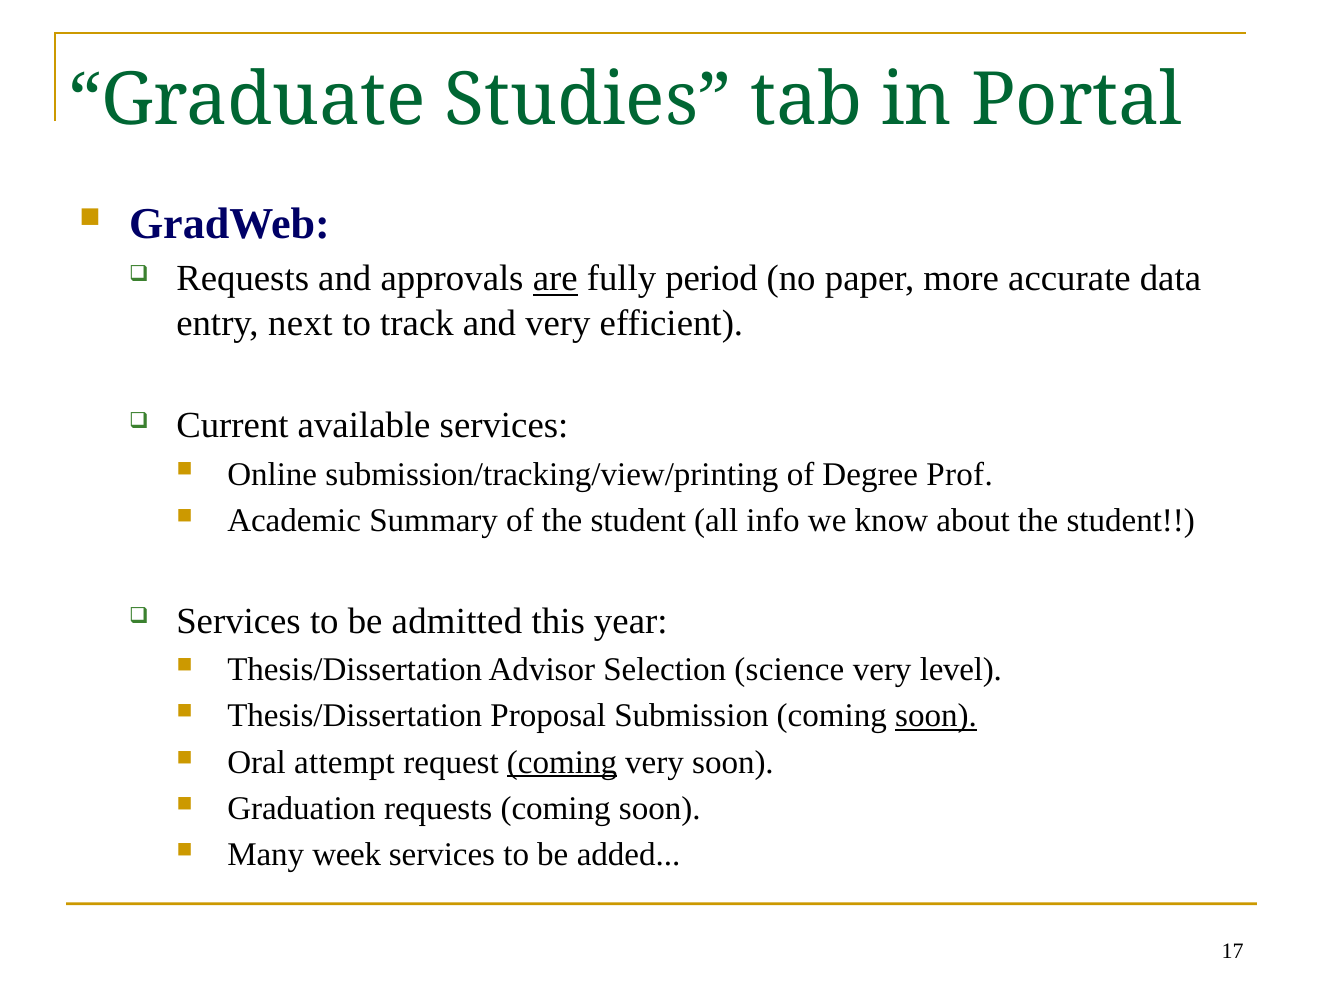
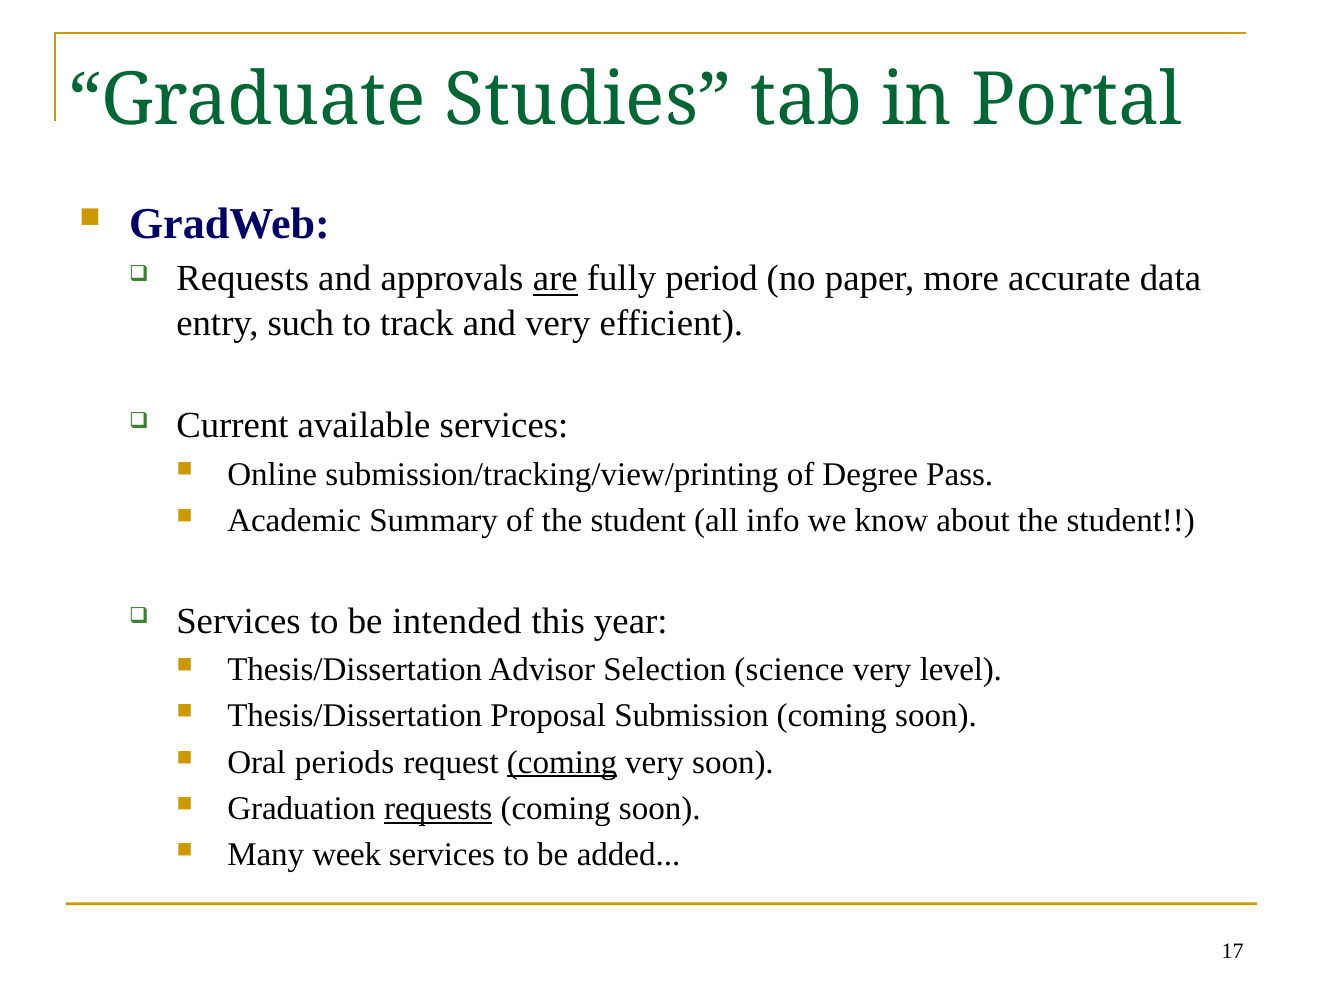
next: next -> such (301, 323)
Prof: Prof -> Pass (960, 474)
admitted: admitted -> intended (457, 621)
soon underline: present -> none (936, 716)
attempt: attempt -> periods (344, 762)
requests underline: none -> present (438, 809)
